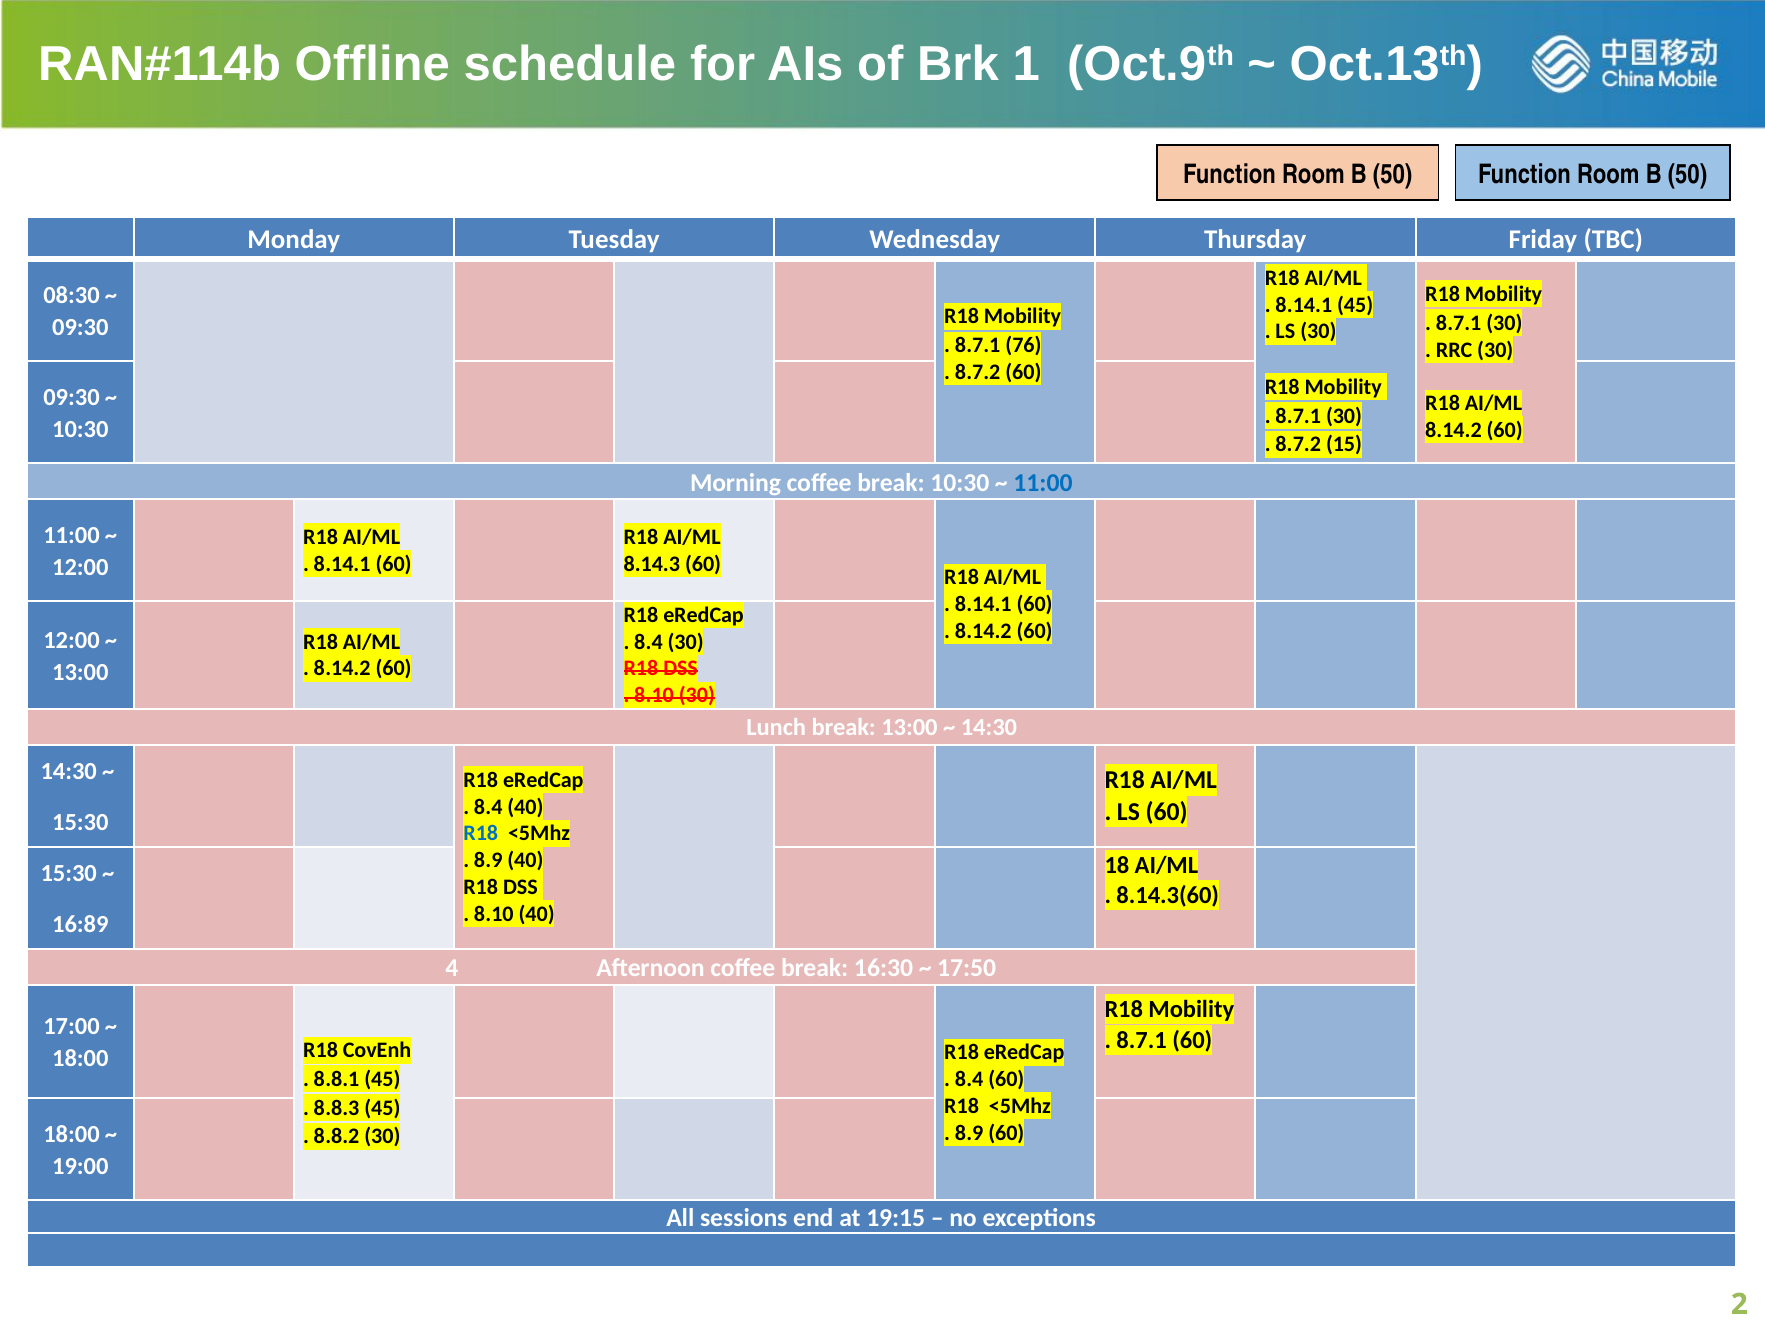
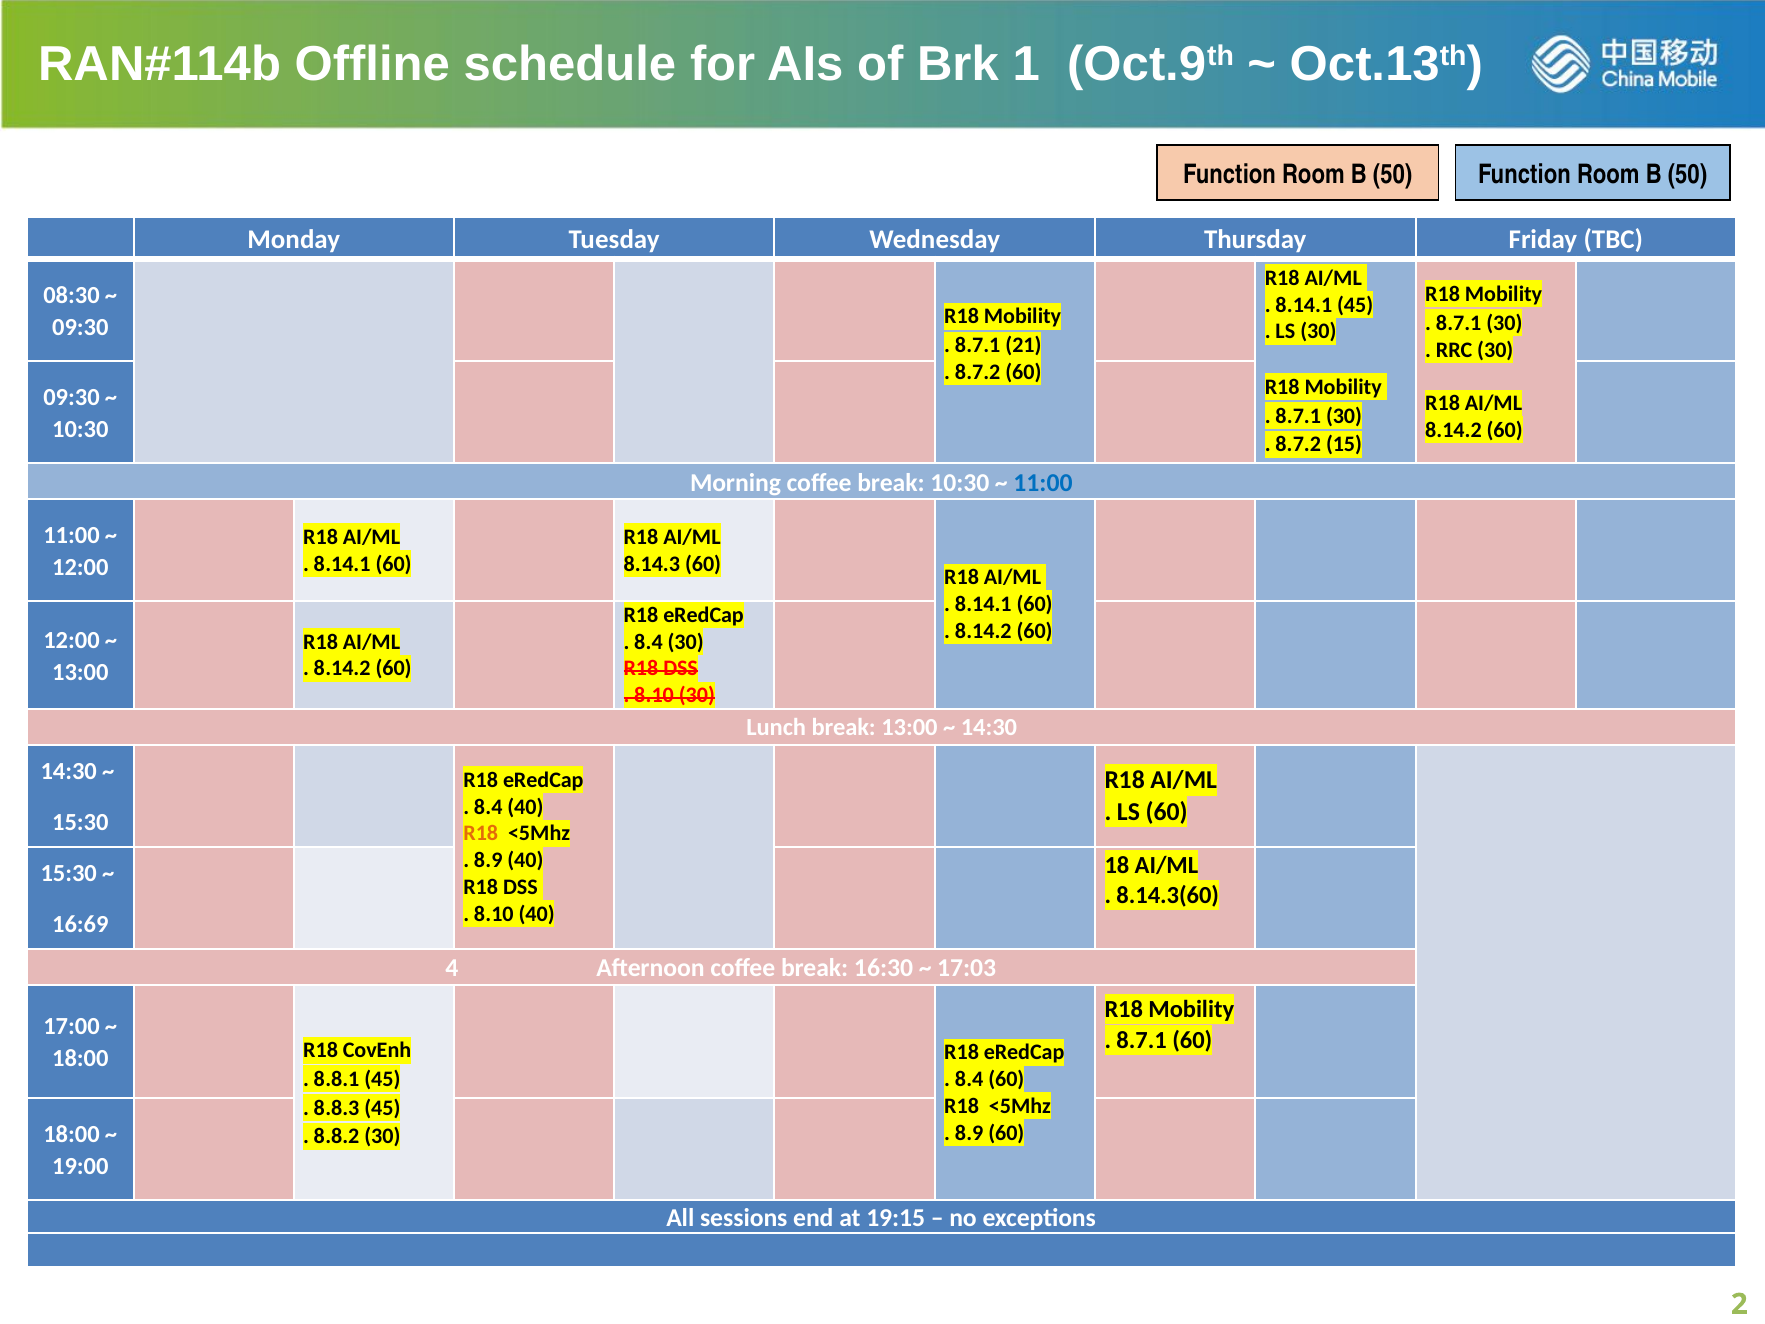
76: 76 -> 21 (1023, 345)
R18 colour: blue -> orange (481, 833)
16:89: 16:89 -> 16:69 (80, 925)
17:50: 17:50 -> 17:03 (967, 968)
